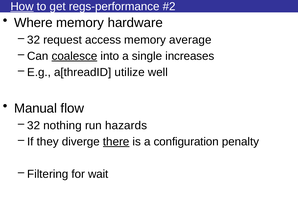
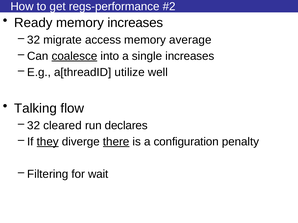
How underline: present -> none (22, 7)
Where: Where -> Ready (33, 23)
memory hardware: hardware -> increases (135, 23)
request: request -> migrate (63, 40)
Manual: Manual -> Talking (36, 109)
nothing: nothing -> cleared (62, 126)
hazards: hazards -> declares (126, 126)
they underline: none -> present (48, 142)
